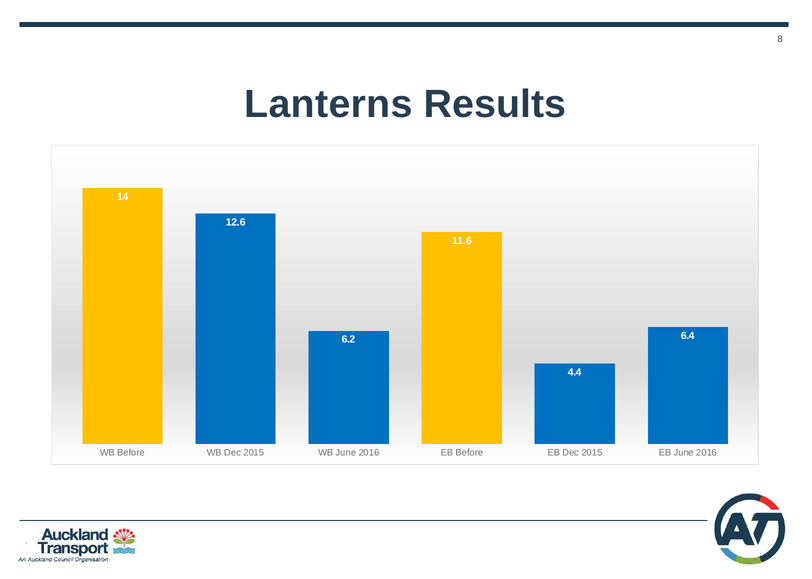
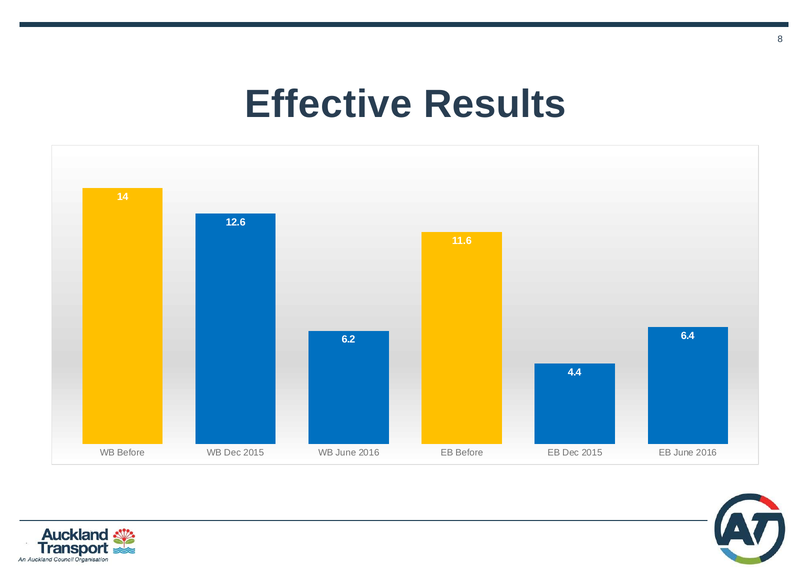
Lanterns: Lanterns -> Effective (328, 104)
